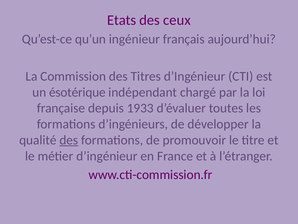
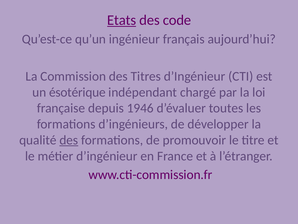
Etats underline: none -> present (122, 20)
ceux: ceux -> code (177, 20)
1933: 1933 -> 1946 (140, 108)
